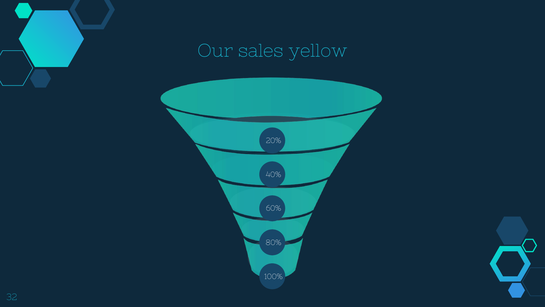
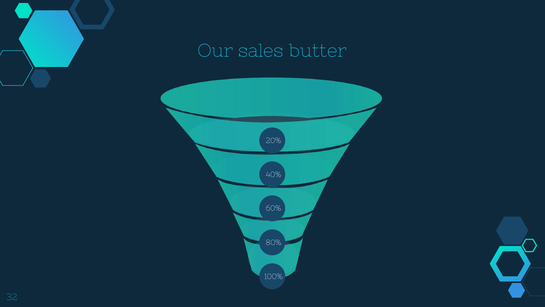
yellow: yellow -> butter (318, 51)
